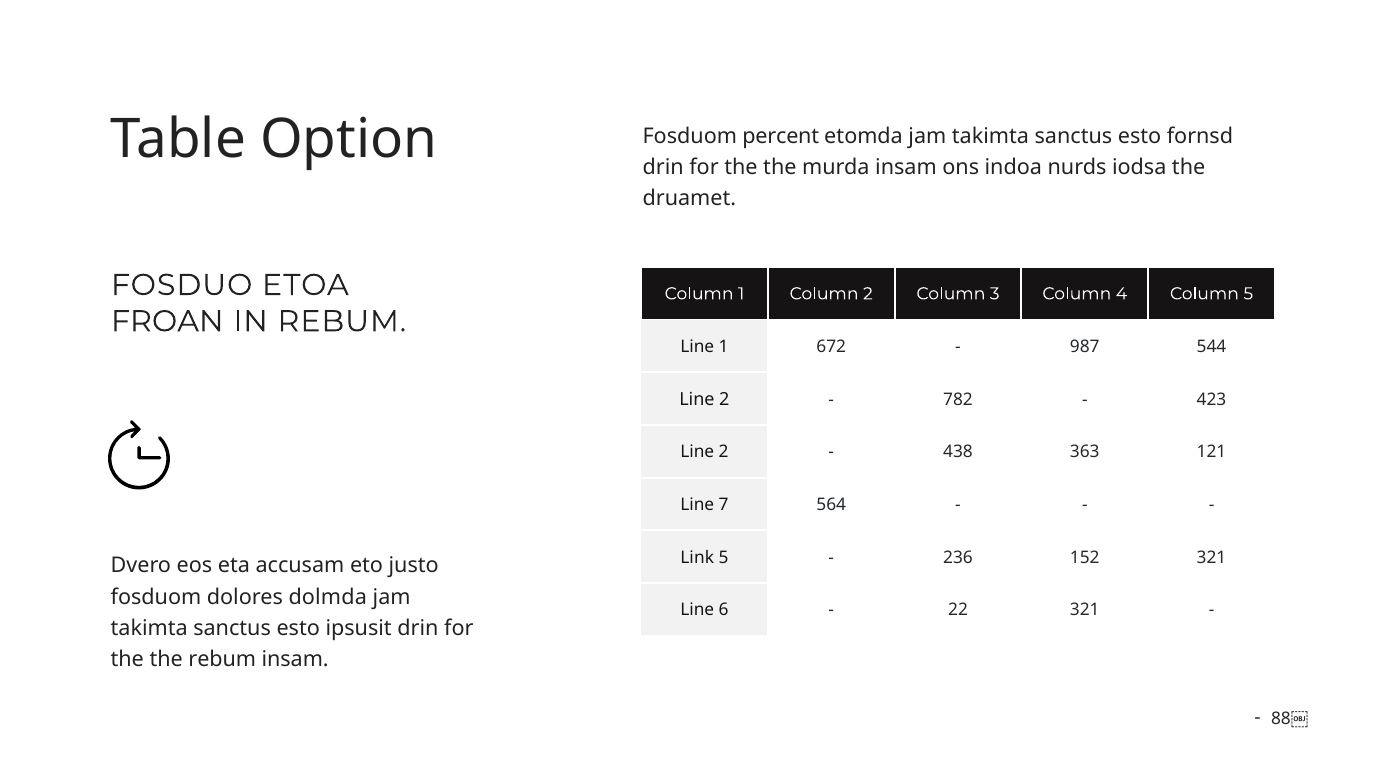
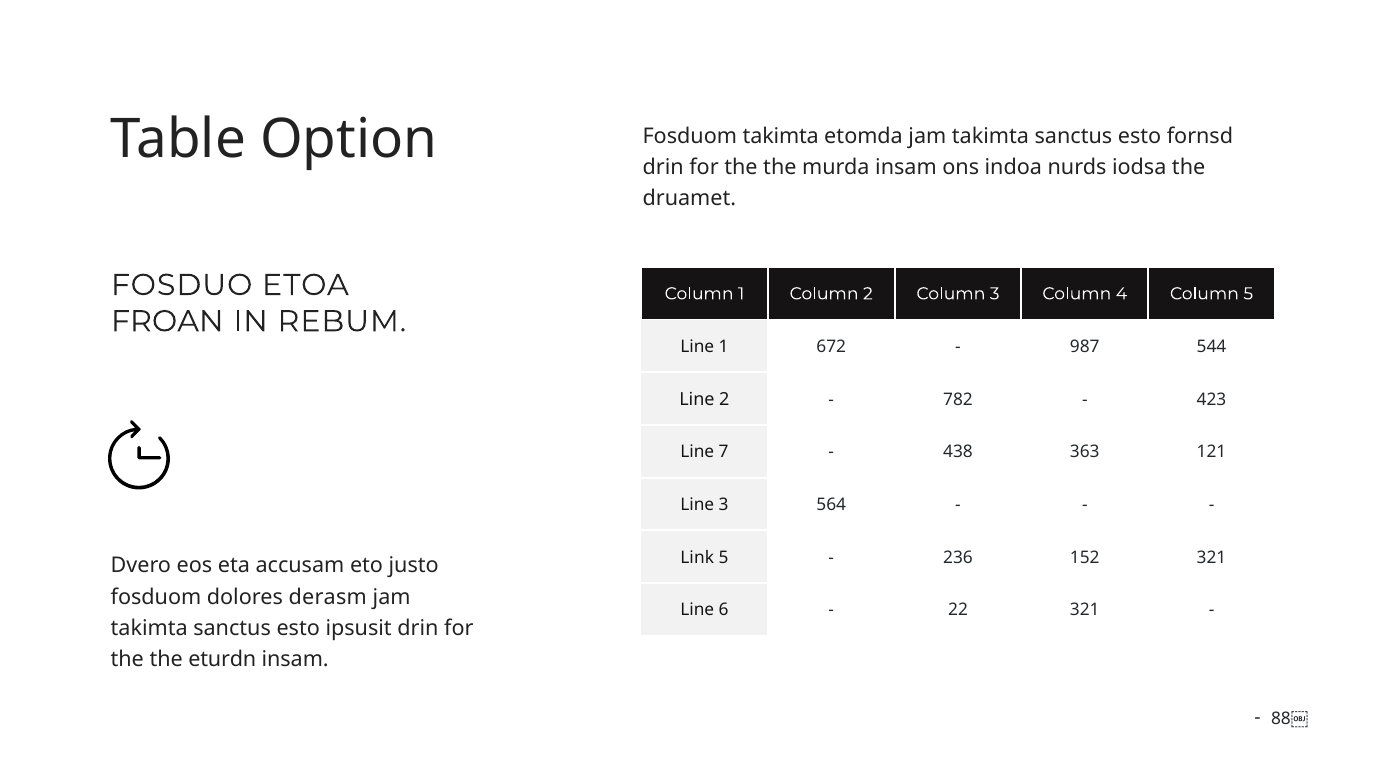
Fosduom percent: percent -> takimta (781, 136)
2: 2 -> 7 (724, 452)
Line 7: 7 -> 3 (724, 505)
dolmda: dolmda -> derasm (328, 597)
the rebum: rebum -> eturdn (222, 659)
